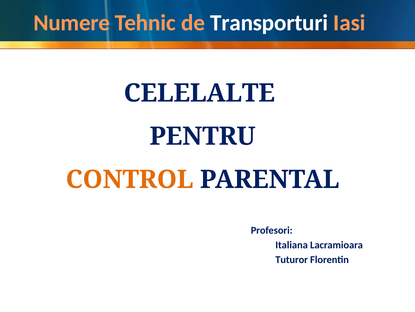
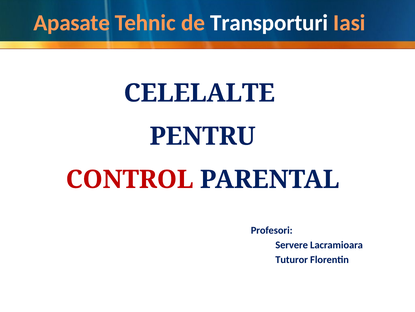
Numere: Numere -> Apasate (72, 23)
CONTROL colour: orange -> red (130, 179)
Italiana: Italiana -> Servere (292, 245)
